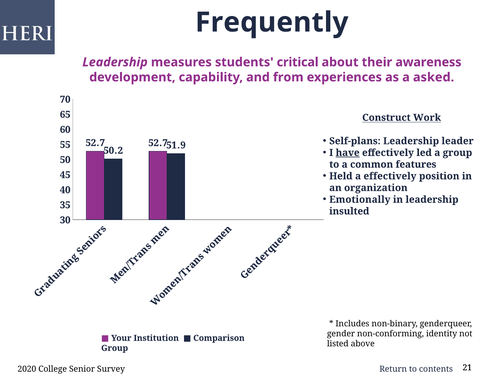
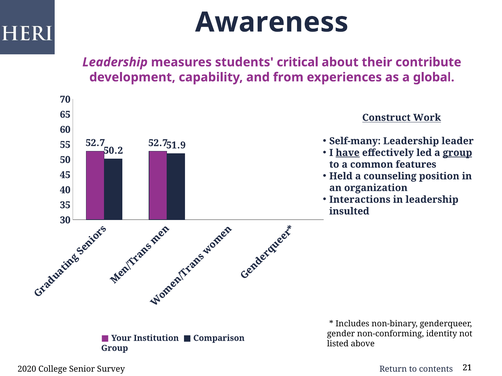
Frequently: Frequently -> Awareness (272, 22)
awareness: awareness -> contribute (428, 62)
asked: asked -> global (434, 77)
Self-plans: Self-plans -> Self-many (355, 141)
group underline: none -> present (457, 153)
a effectively: effectively -> counseling (390, 176)
Emotionally: Emotionally -> Interactions (360, 200)
